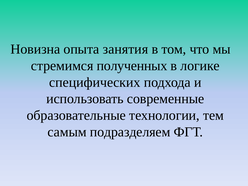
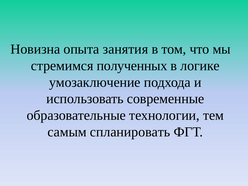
специфических: специфических -> умозаключение (95, 82)
подразделяем: подразделяем -> спланировать (130, 132)
